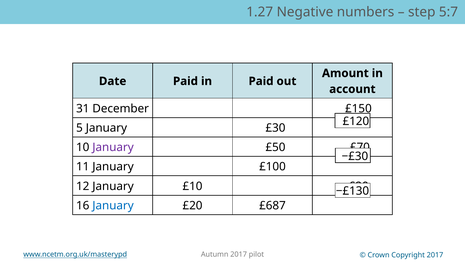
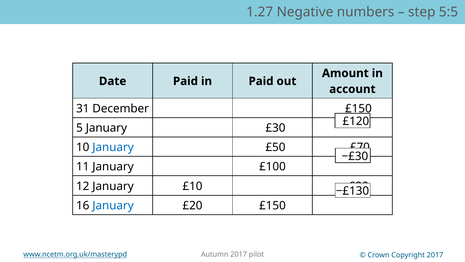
5:7: 5:7 -> 5:5 (448, 12)
January colour: purple -> blue (113, 147)
£20 £687: £687 -> £150 (272, 205)
